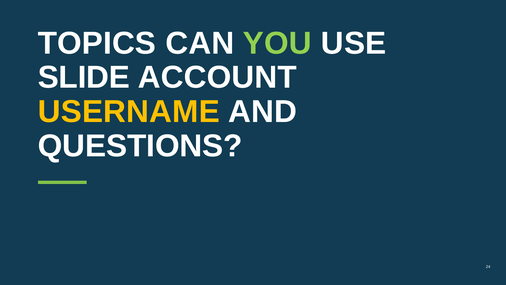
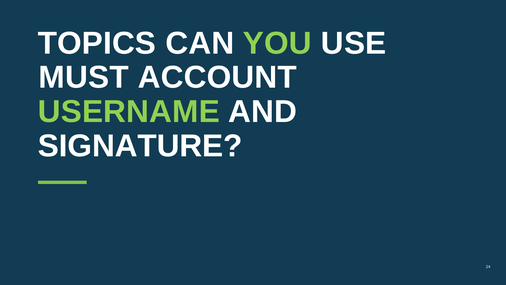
SLIDE: SLIDE -> MUST (84, 77)
USERNAME colour: yellow -> light green (129, 112)
QUESTIONS: QUESTIONS -> SIGNATURE (140, 146)
